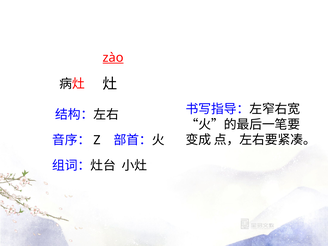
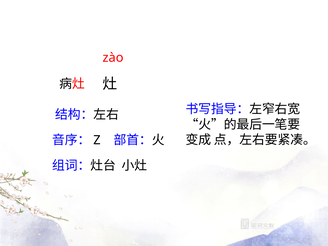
zào underline: present -> none (113, 58)
